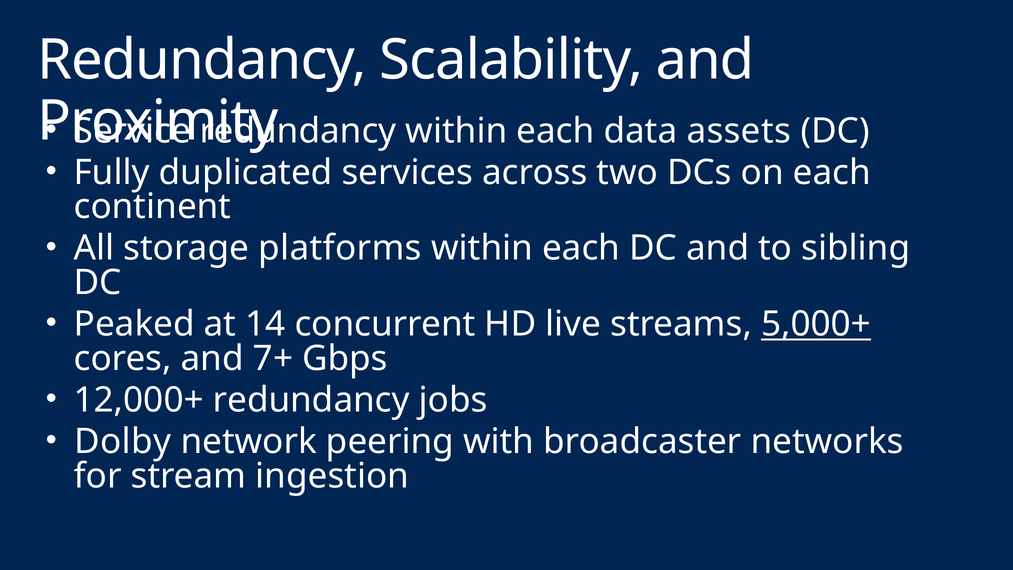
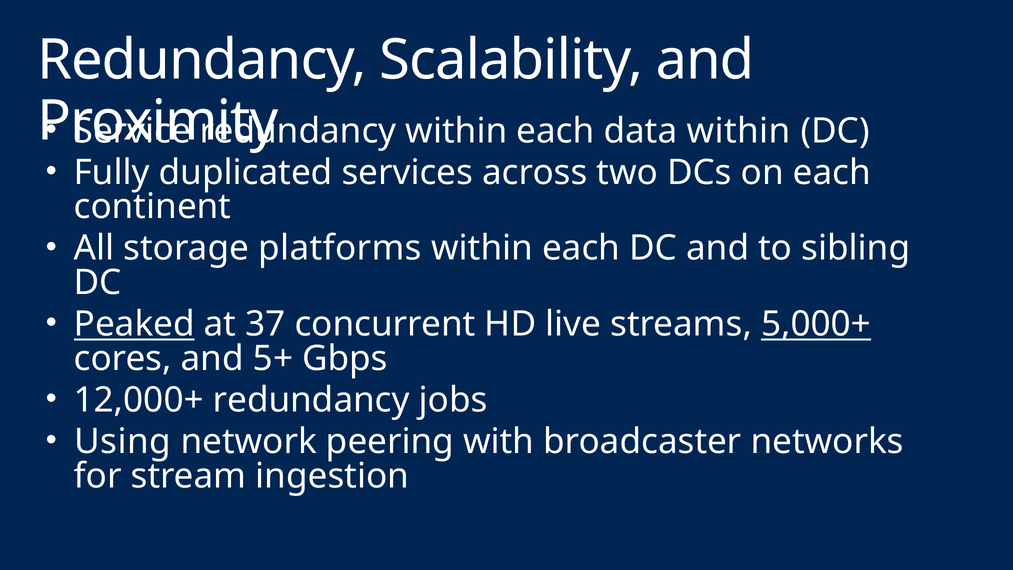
data assets: assets -> within (739, 131)
Peaked underline: none -> present (134, 324)
14: 14 -> 37 (265, 324)
7+: 7+ -> 5+ (273, 358)
Dolby: Dolby -> Using (123, 441)
